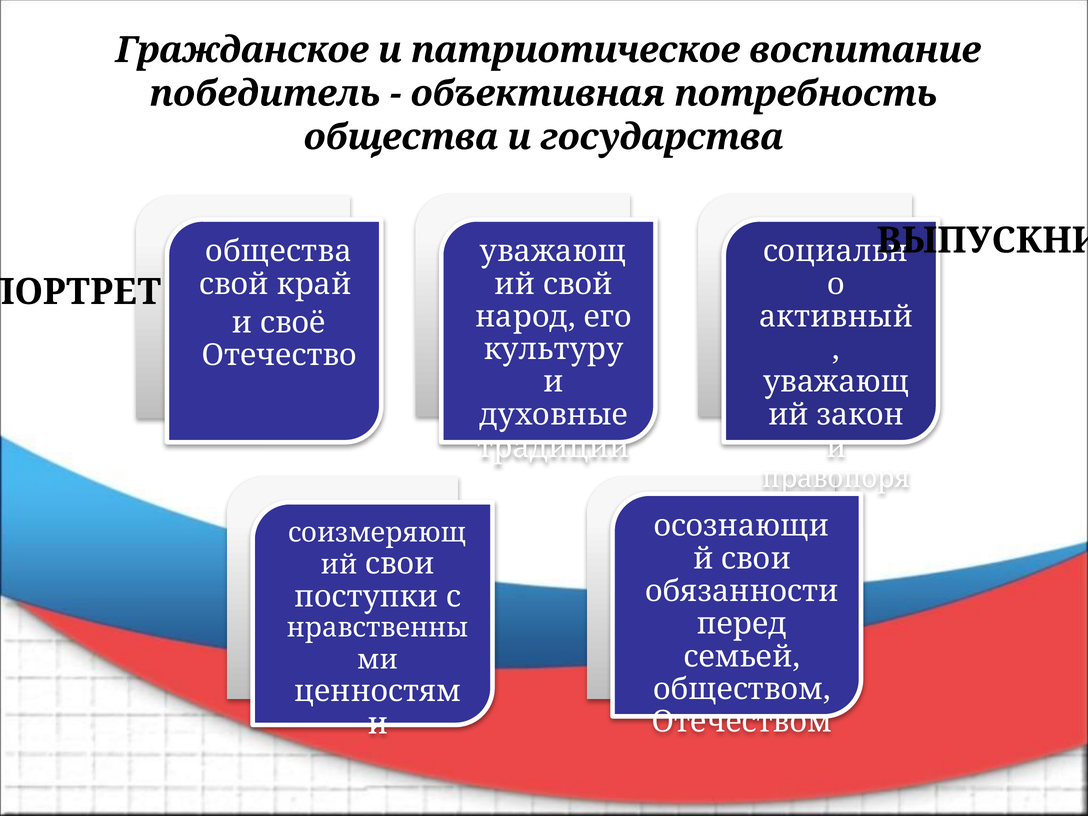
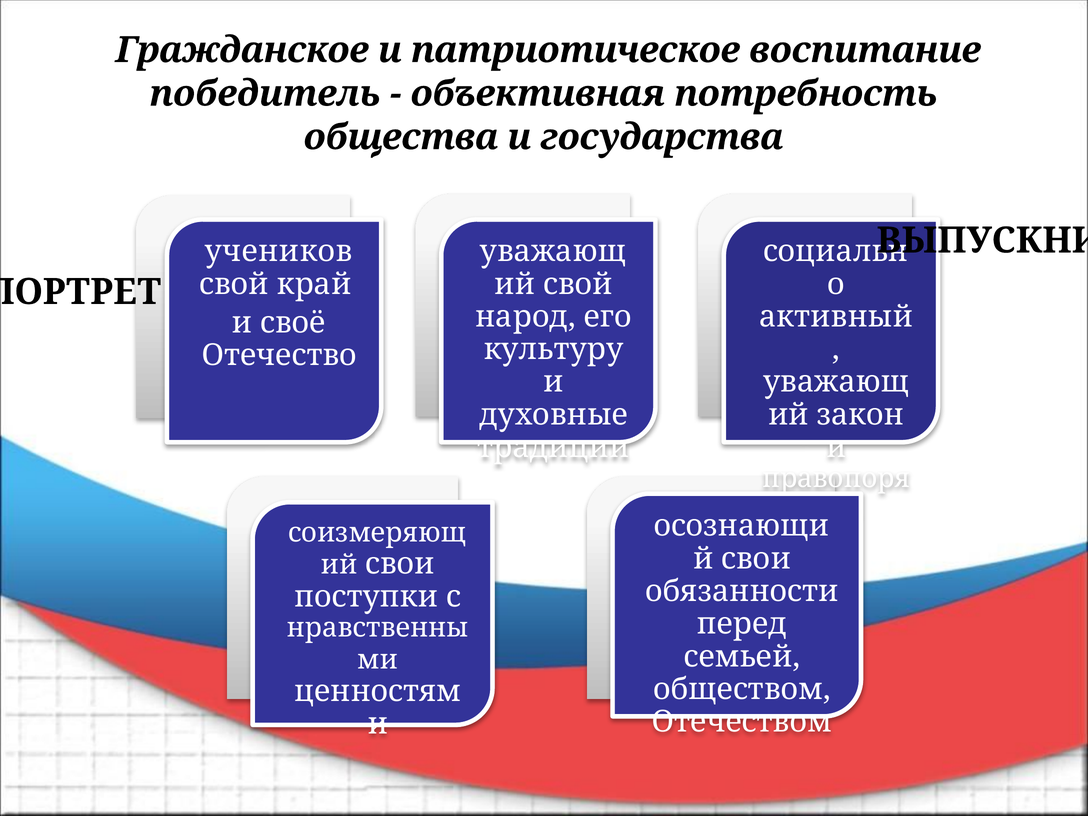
общества: общества -> учеников (279, 251)
